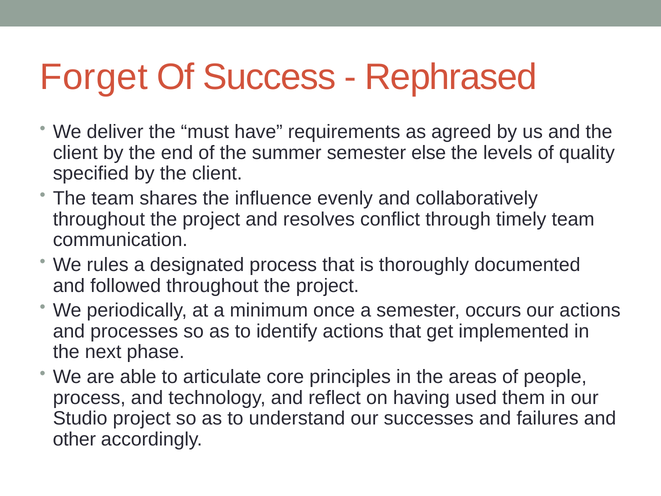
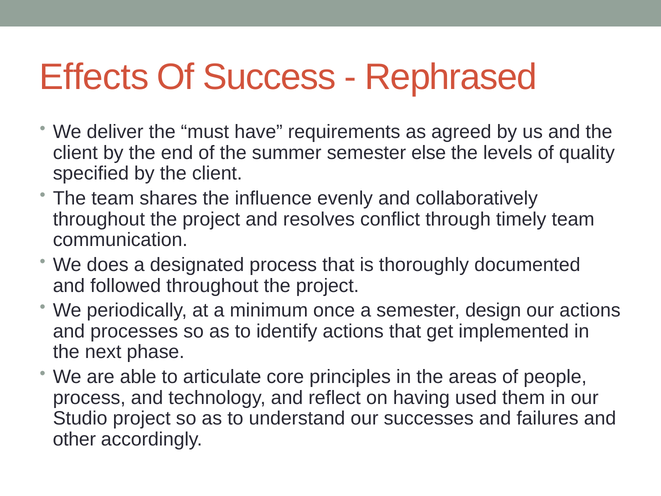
Forget: Forget -> Effects (94, 77)
rules: rules -> does (108, 265)
occurs: occurs -> design (493, 310)
